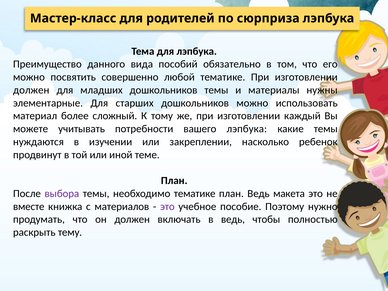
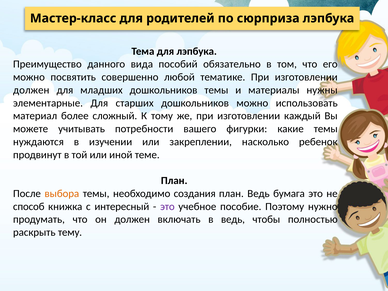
вашего лэпбука: лэпбука -> фигурки (247, 129)
выбора colour: purple -> orange (62, 194)
необходимо тематике: тематике -> создания (195, 194)
макета: макета -> бумага (289, 194)
вместе: вместе -> способ (29, 206)
материалов: материалов -> интересный (122, 206)
